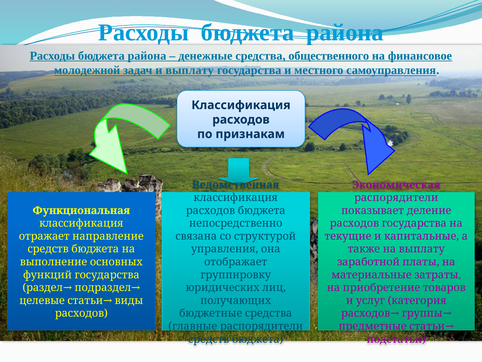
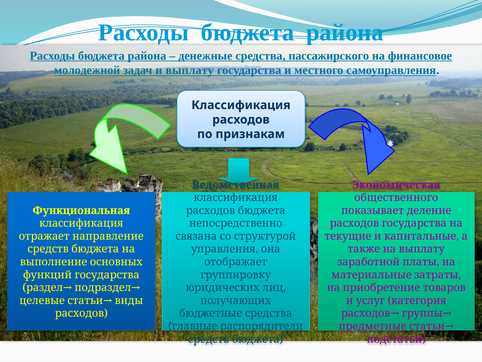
общественного: общественного -> пассажирского (329, 56)
распорядители: распорядители -> общественного (396, 197)
